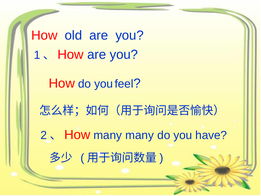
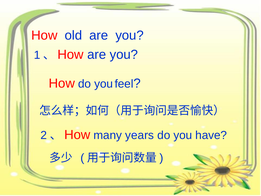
many many: many -> years (140, 135)
